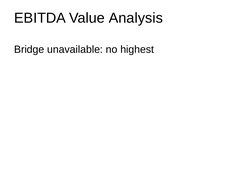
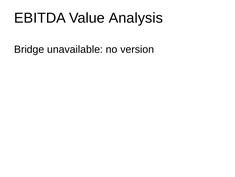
highest: highest -> version (137, 49)
